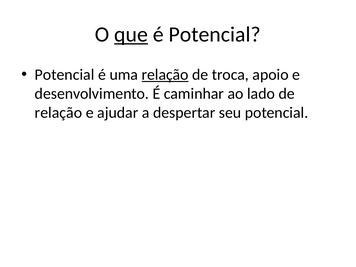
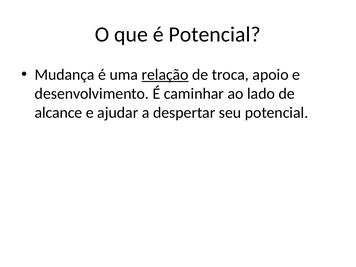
que underline: present -> none (131, 34)
Potencial: Potencial -> Mudança (65, 75)
relação: relação -> alcance (58, 113)
